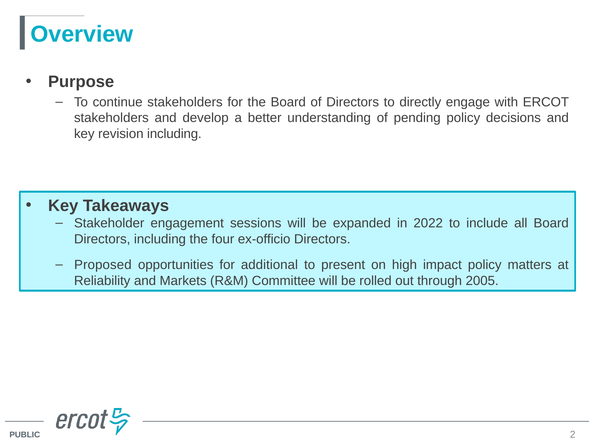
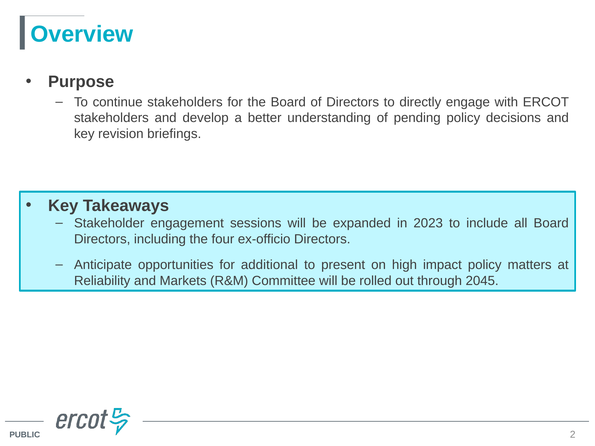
revision including: including -> briefings (174, 134)
2022: 2022 -> 2023 (428, 223)
Proposed: Proposed -> Anticipate (103, 265)
2005: 2005 -> 2045 (482, 281)
